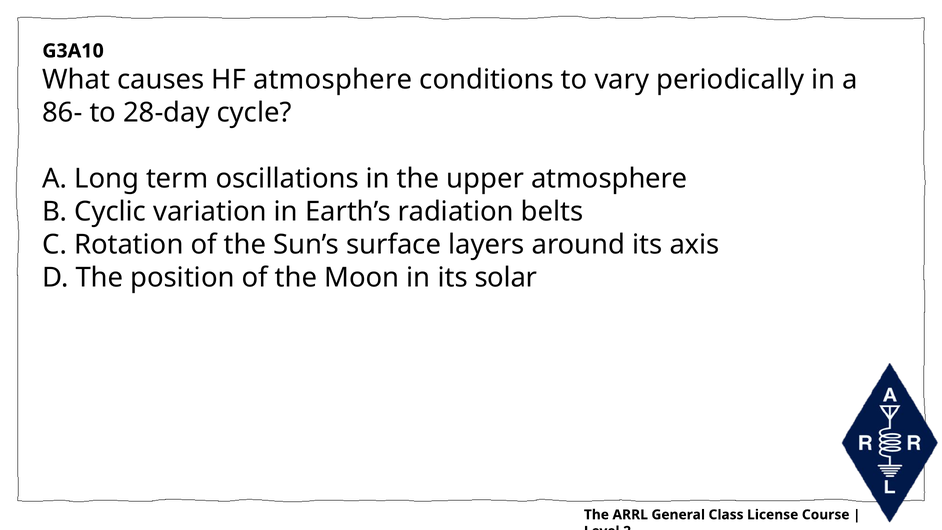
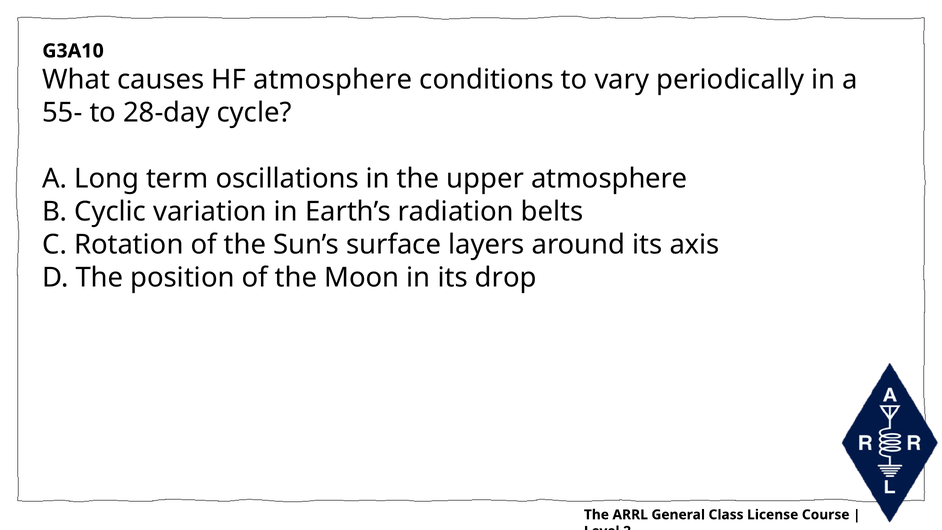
86-: 86- -> 55- (62, 113)
solar: solar -> drop (506, 278)
